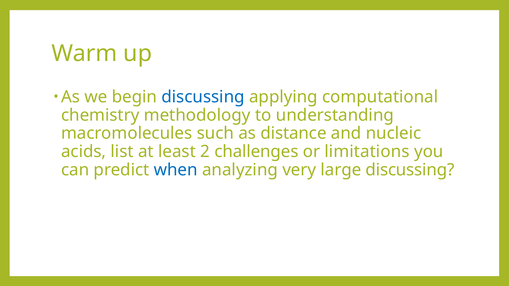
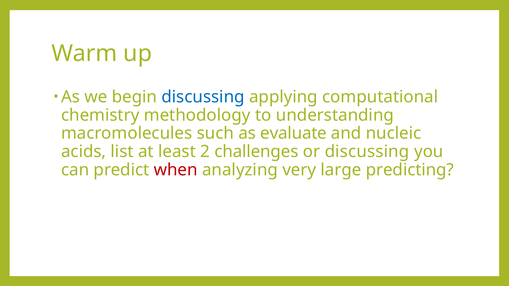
distance: distance -> evaluate (294, 134)
or limitations: limitations -> discussing (367, 152)
when colour: blue -> red (176, 170)
large discussing: discussing -> predicting (410, 170)
